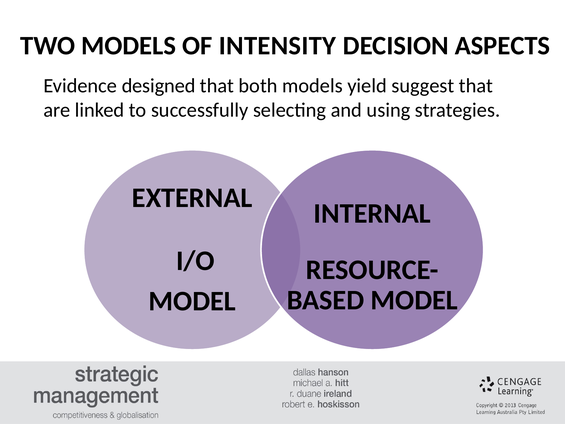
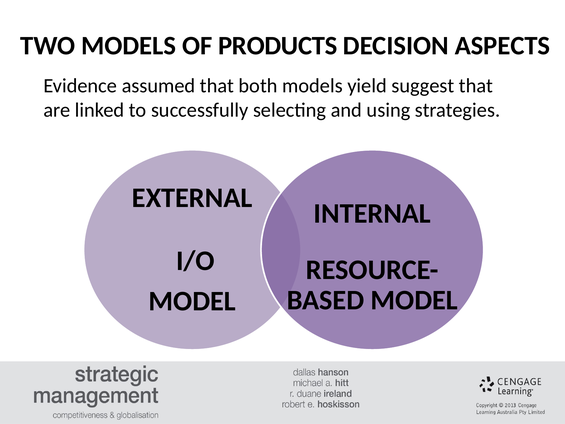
INTENSITY: INTENSITY -> PRODUCTS (278, 46)
designed: designed -> assumed (159, 86)
